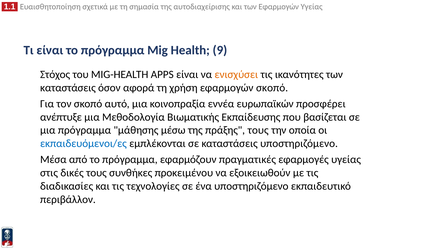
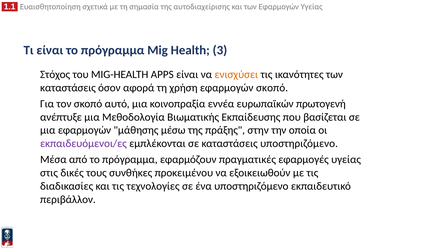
9: 9 -> 3 (220, 50)
προσφέρει: προσφέρει -> πρωτογενή (321, 104)
μια πρόγραμμα: πρόγραμμα -> εφαρμογών (85, 130)
πράξης τους: τους -> στην (258, 130)
εκπαιδευόμενοι/ες colour: blue -> purple (83, 143)
